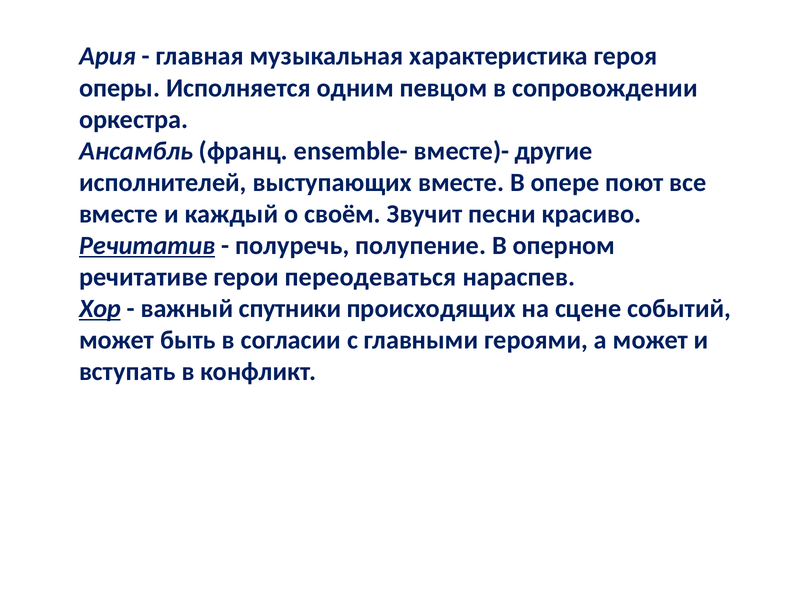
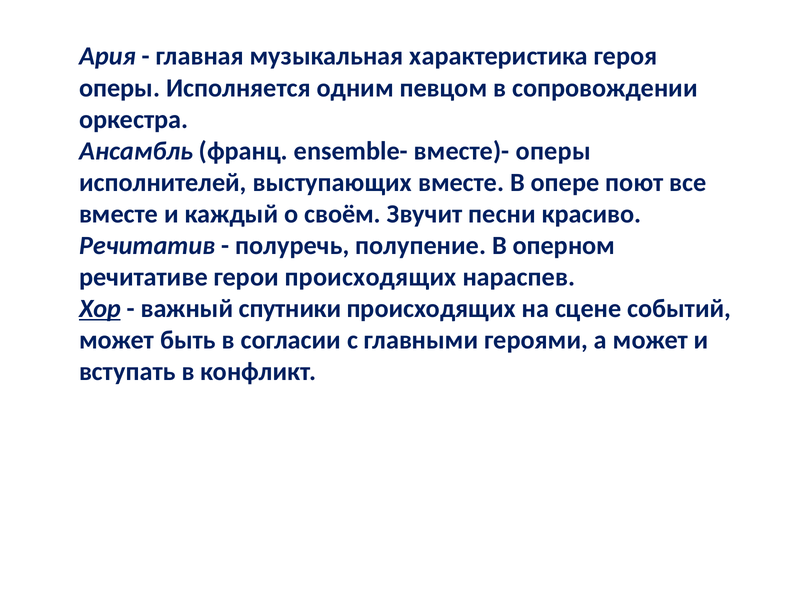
вместе)- другие: другие -> оперы (553, 151)
Речитатив underline: present -> none (147, 245)
герои переодеваться: переодеваться -> происходящих (371, 277)
